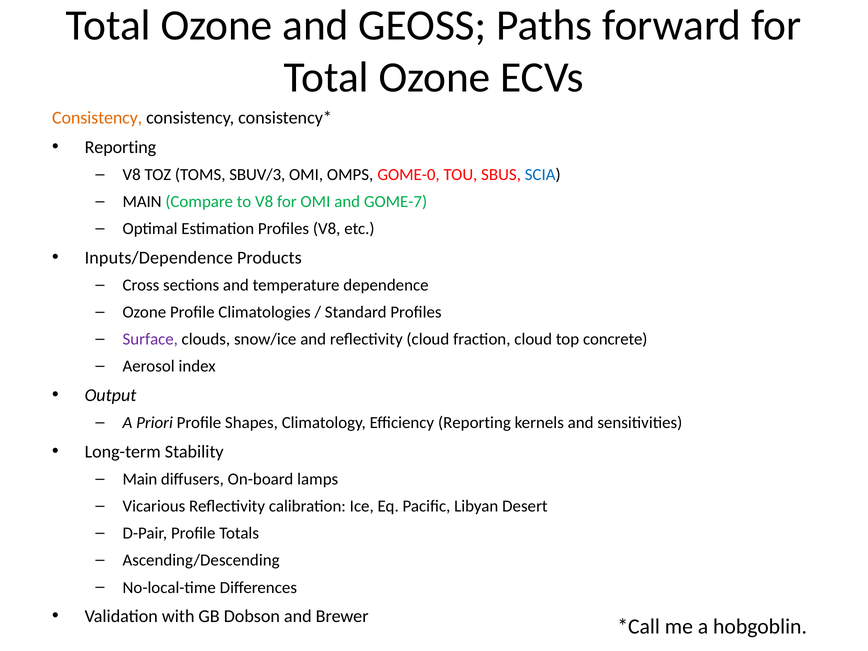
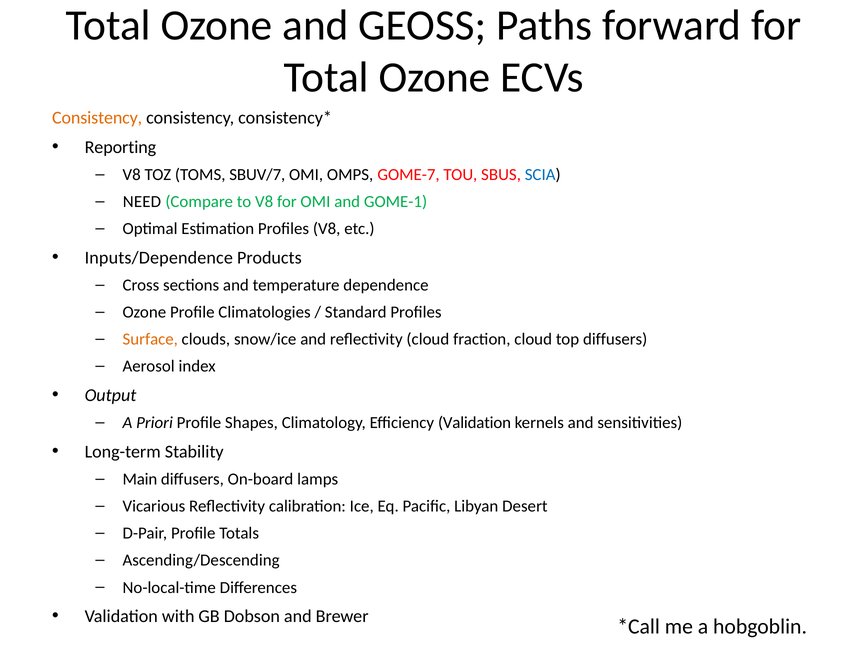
SBUV/3: SBUV/3 -> SBUV/7 (257, 175)
GOME-0: GOME-0 -> GOME-7 (409, 175)
MAIN: MAIN -> NEED (142, 202)
GOME-7: GOME-7 -> GOME-1 (396, 202)
Surface colour: purple -> orange (150, 339)
top concrete: concrete -> diffusers (615, 339)
Efficiency Reporting: Reporting -> Validation (475, 423)
